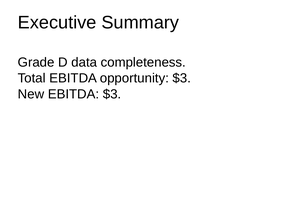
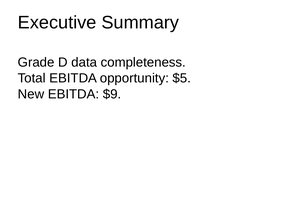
opportunity $3: $3 -> $5 (182, 78)
EBITDA $3: $3 -> $9 (112, 94)
